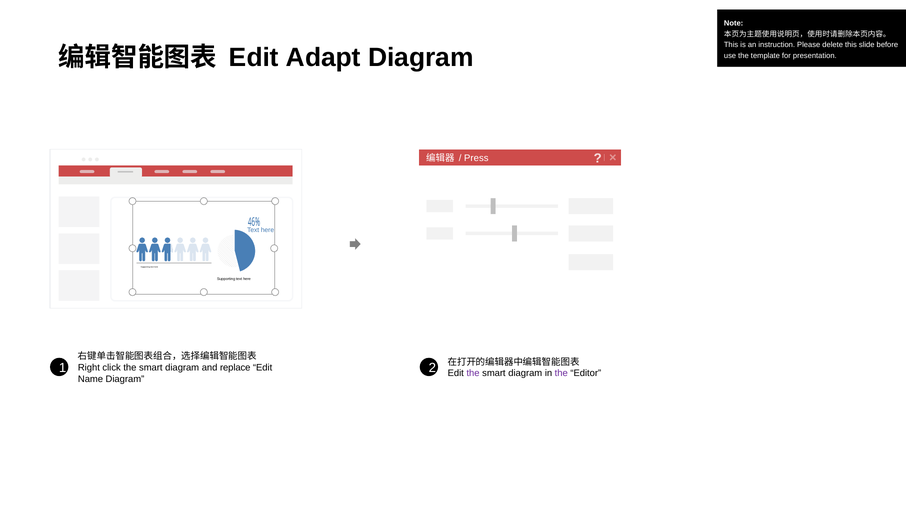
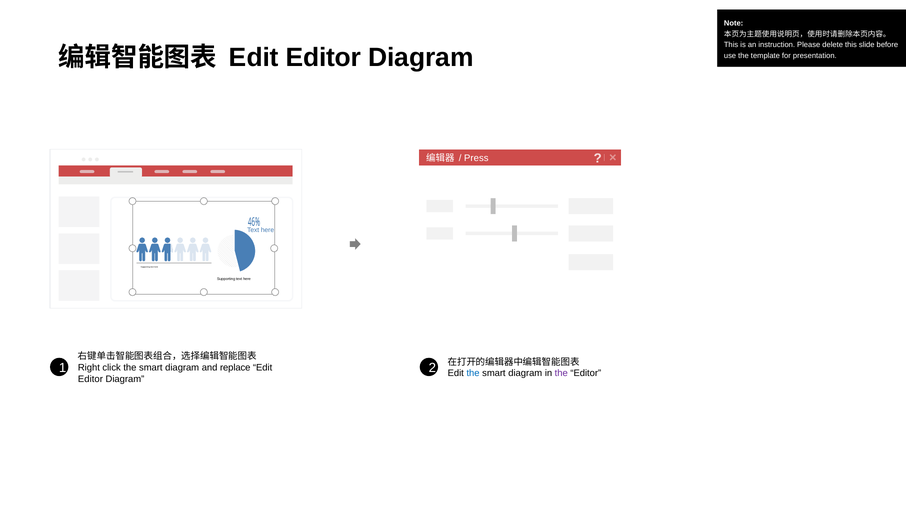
Adapt: Adapt -> Editor (323, 58)
the colour: purple -> blue (473, 374)
Name: Name -> Editor (90, 379)
